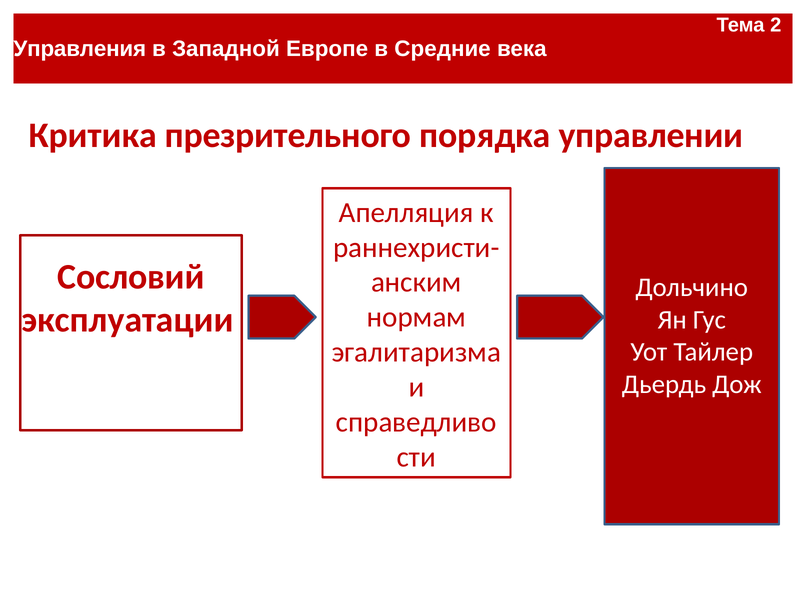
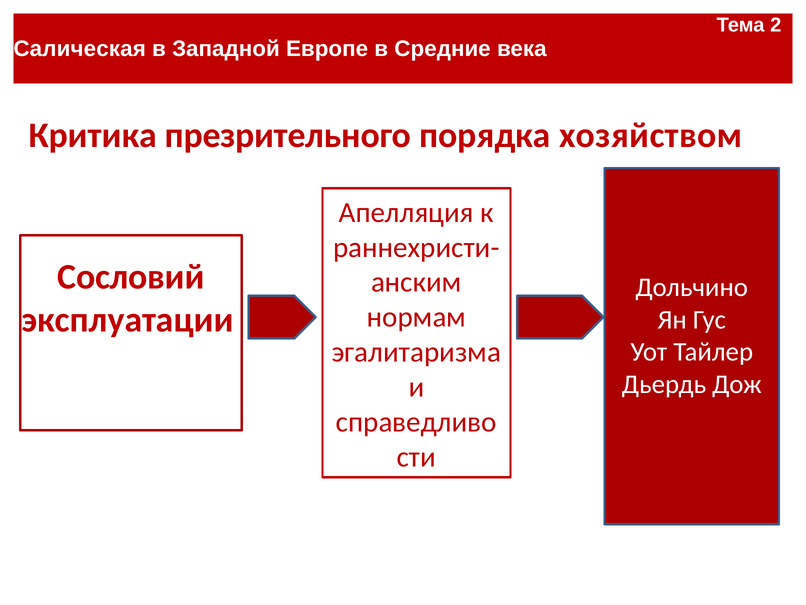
Управления: Управления -> Салическая (80, 49)
управлении: управлении -> хозяйством (651, 136)
